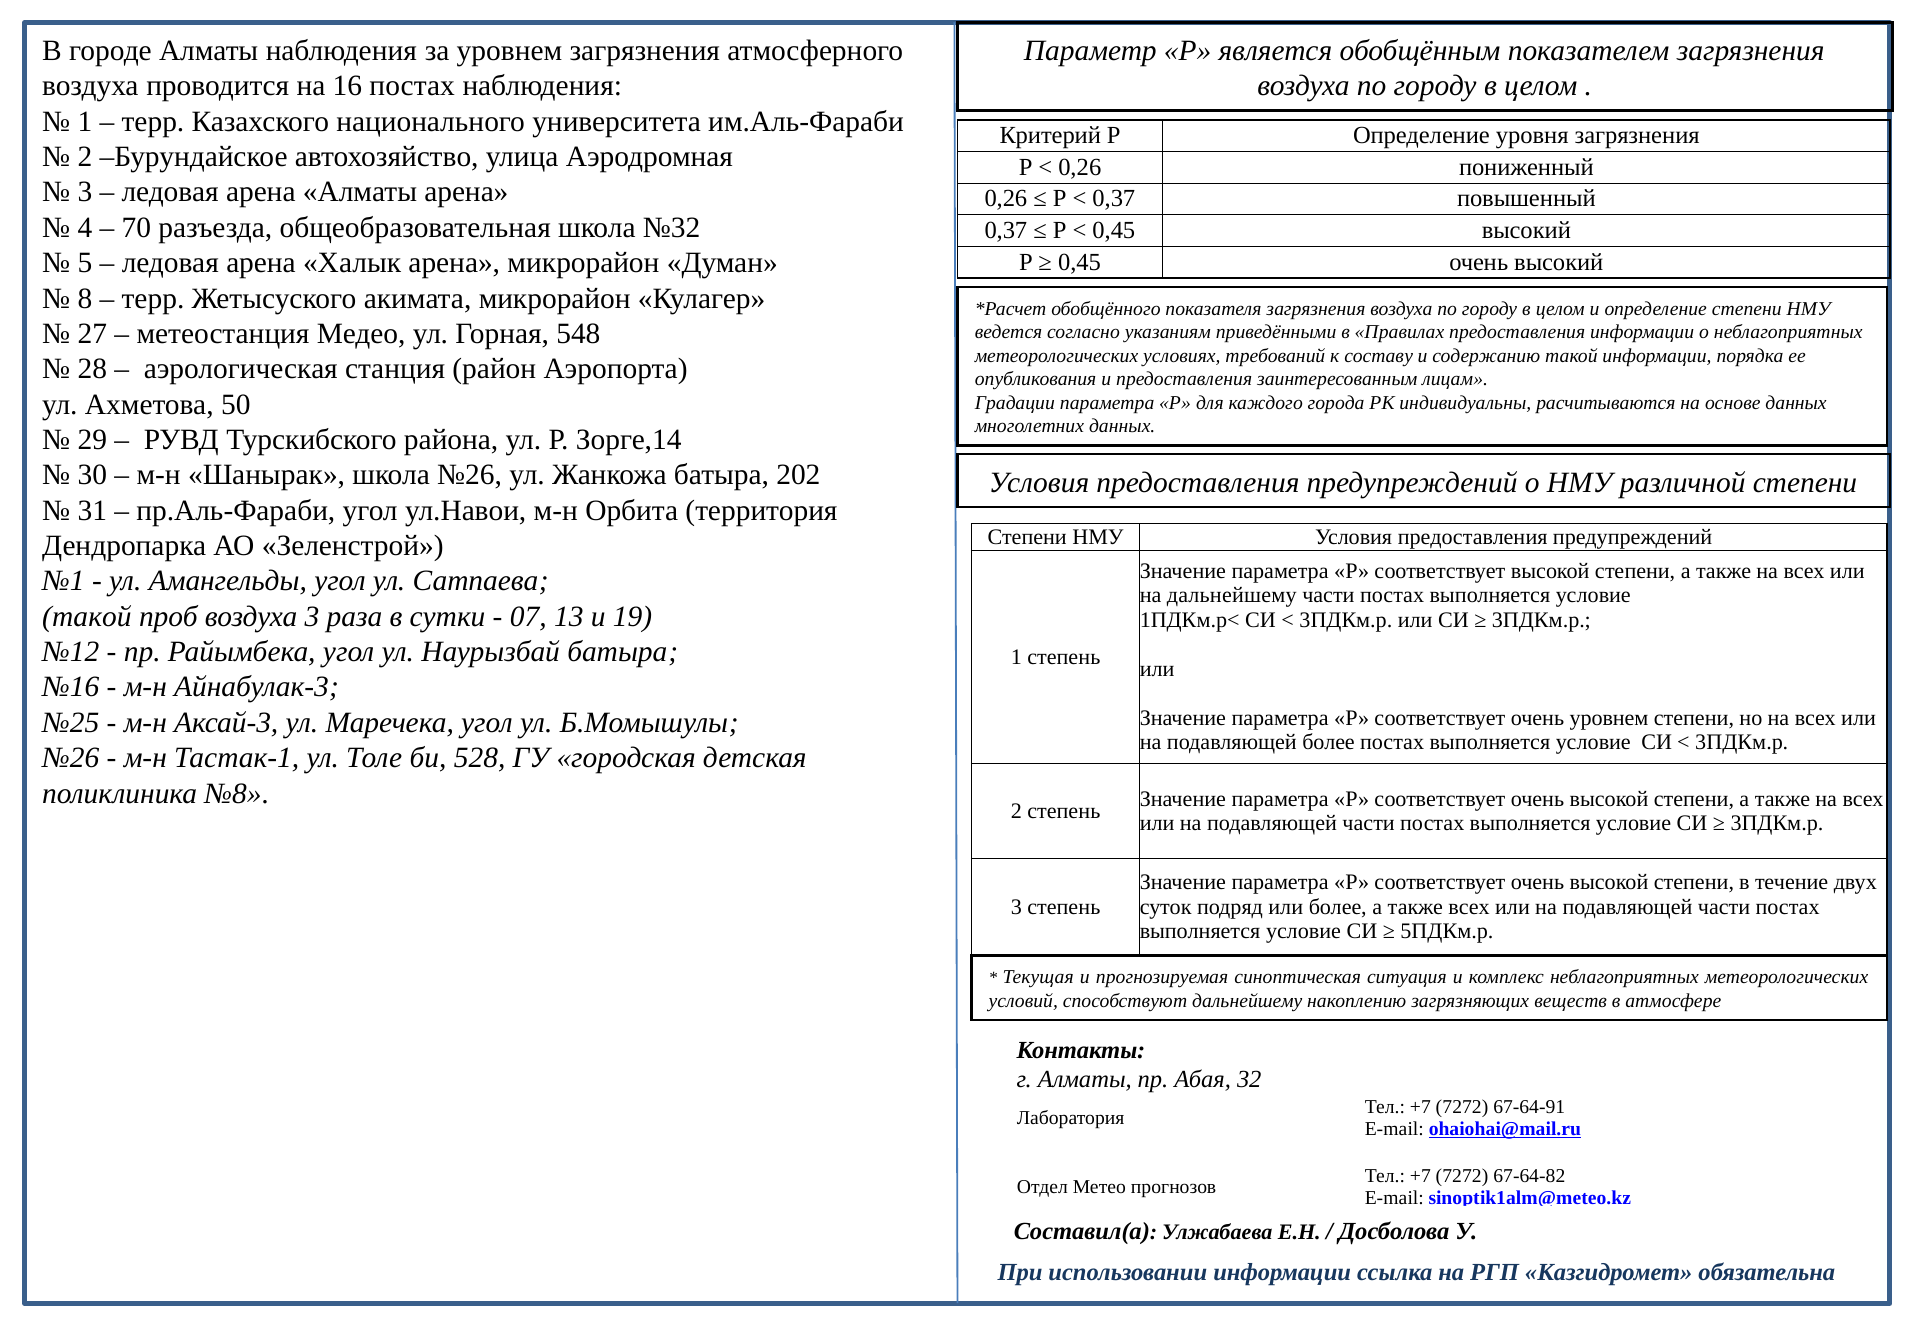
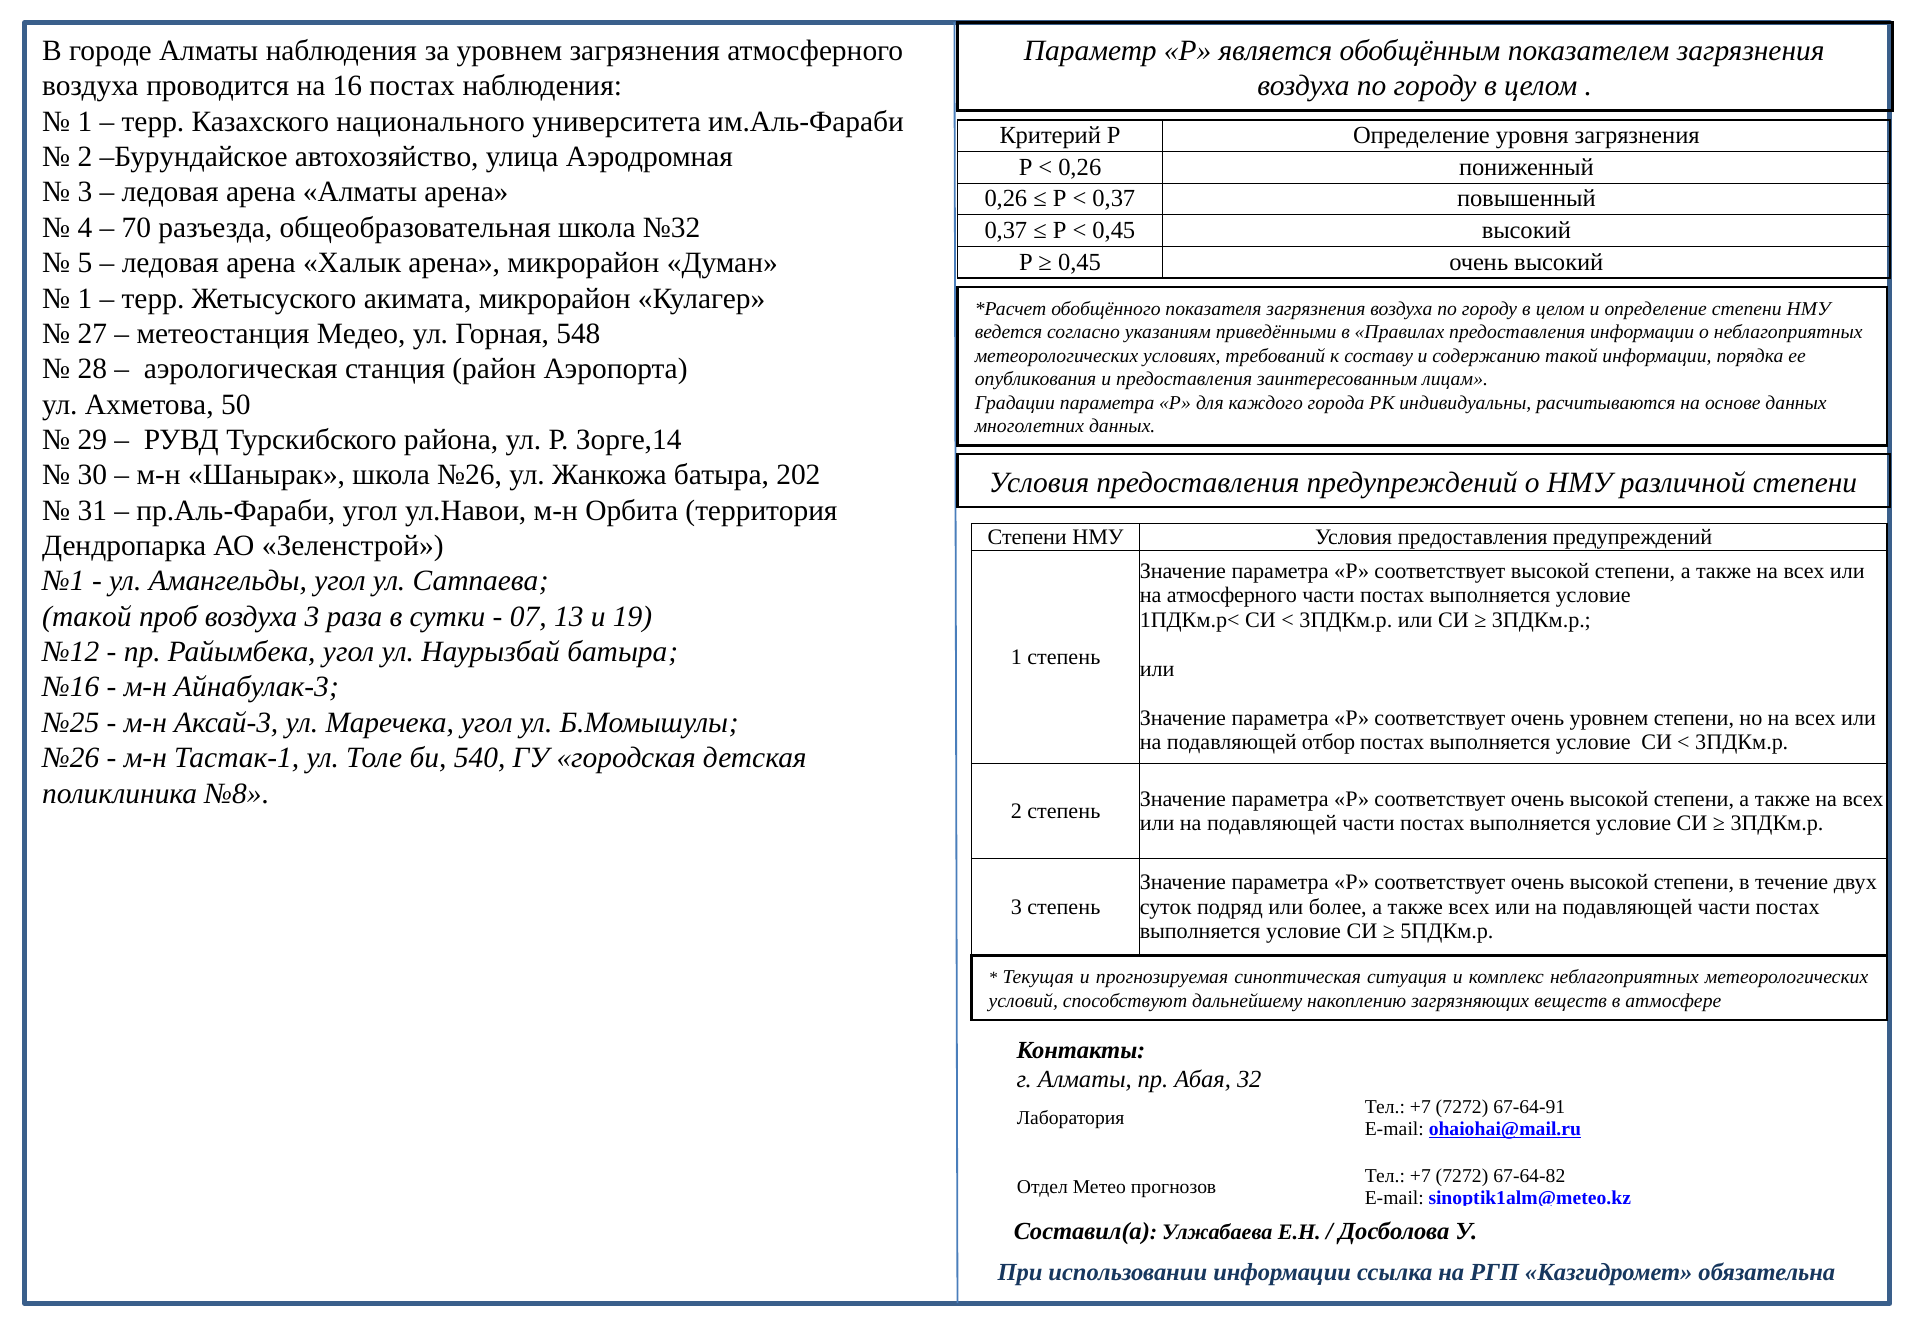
8: 8 -> 1 (85, 298)
на дальнейшему: дальнейшему -> атмосферного (1232, 596)
подавляющей более: более -> отбор (1329, 742)
528: 528 -> 540 (480, 758)
